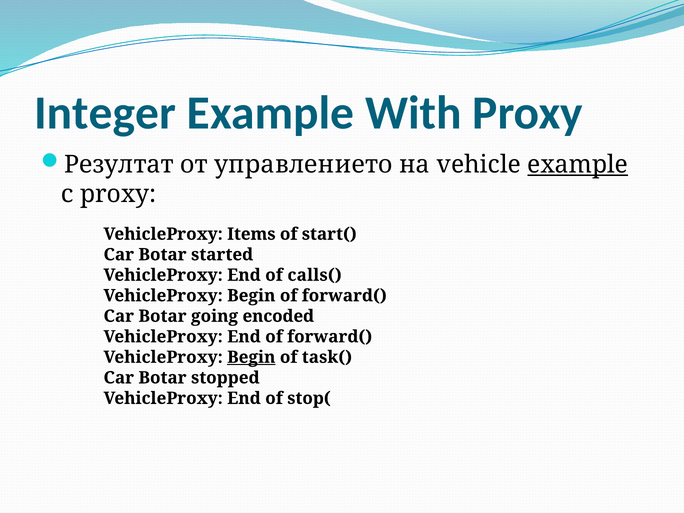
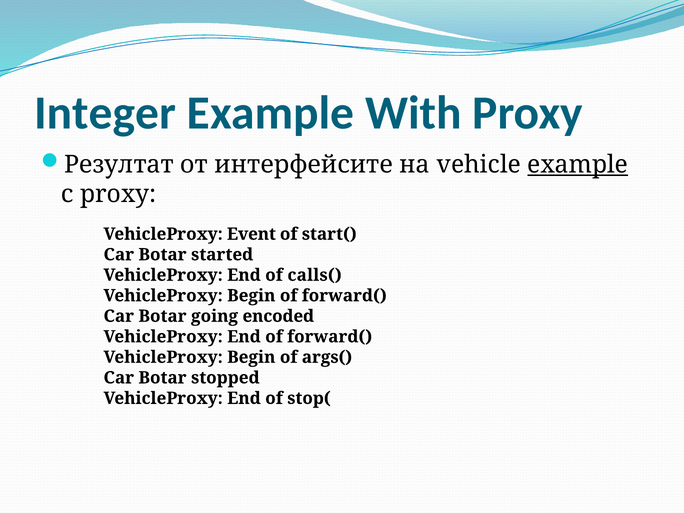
управлението: управлението -> интерфейсите (303, 165)
Items: Items -> Event (251, 234)
Begin underline: present -> none (251, 357)
task(: task( -> args( (327, 357)
